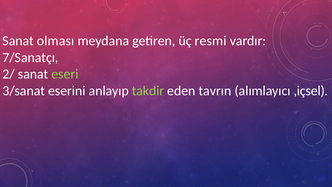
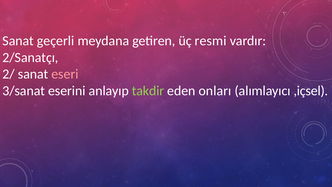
olması: olması -> geçerli (56, 41)
7/Sanatçı: 7/Sanatçı -> 2/Sanatçı (30, 57)
eseri colour: light green -> pink (65, 74)
tavrın: tavrın -> onları (215, 91)
